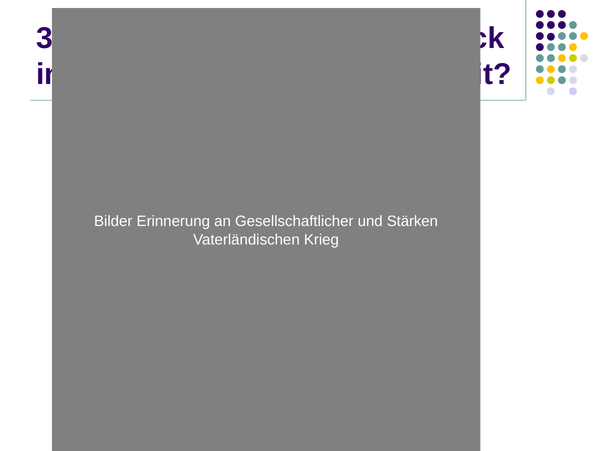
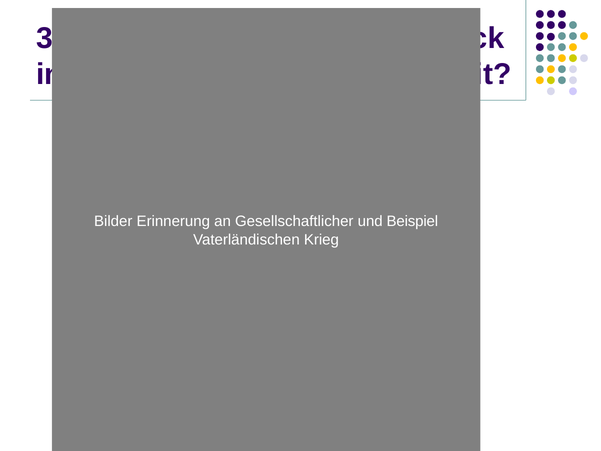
Stärken: Stärken -> Beispiel (412, 221)
